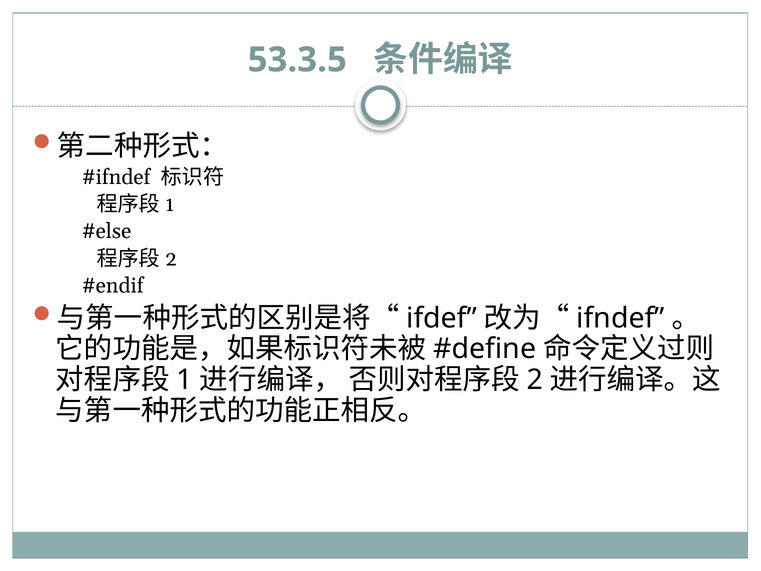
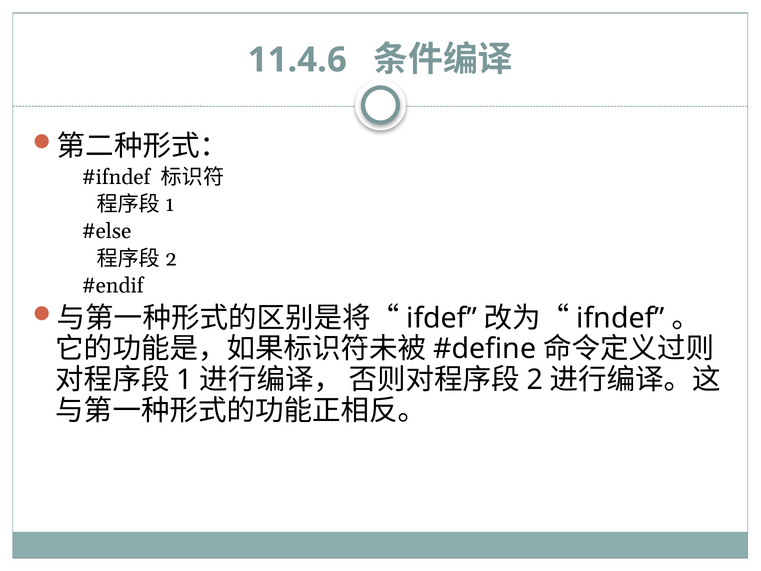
53.3.5: 53.3.5 -> 11.4.6 (297, 60)
